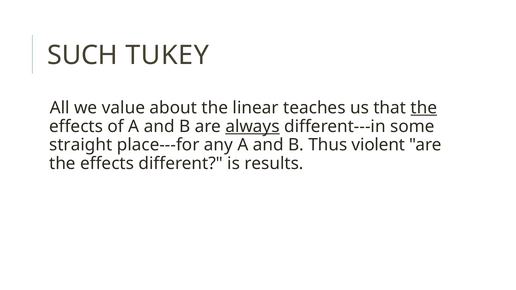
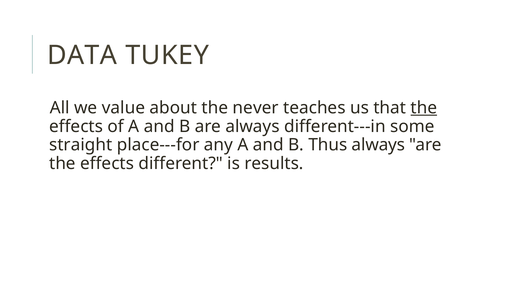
SUCH: SUCH -> DATA (82, 55)
linear: linear -> never (256, 108)
always underline: present -> none (253, 126)
Thus violent: violent -> always (378, 145)
